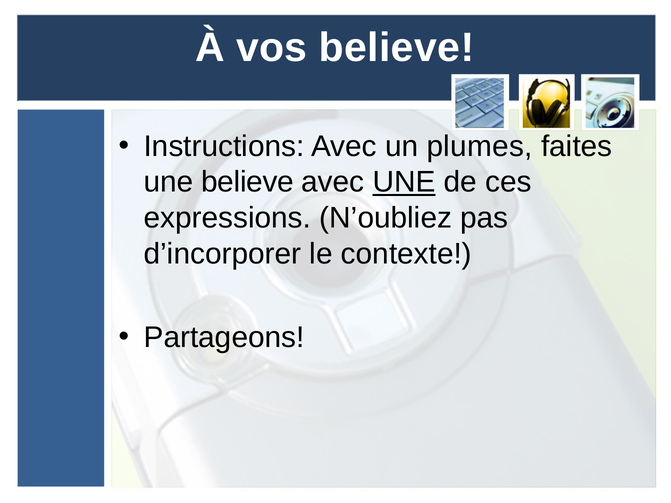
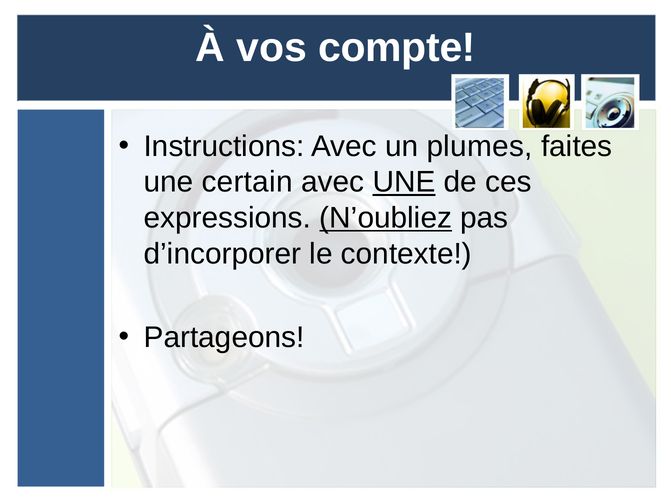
vos believe: believe -> compte (397, 48)
une believe: believe -> certain (247, 182)
N’oubliez underline: none -> present (386, 218)
